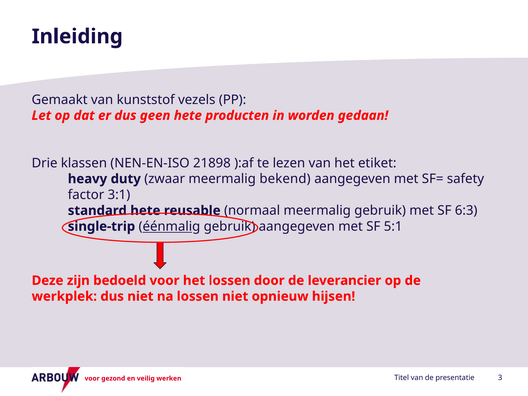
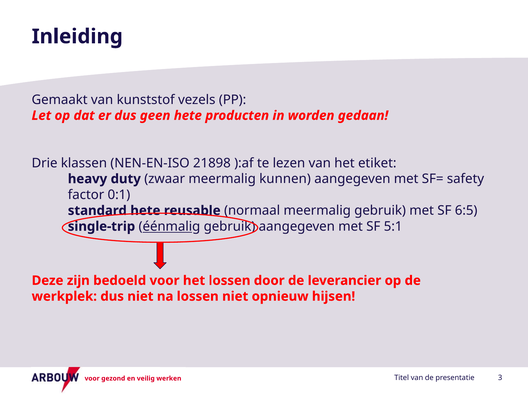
bekend: bekend -> kunnen (285, 179)
3:1: 3:1 -> 0:1 (119, 195)
6:3: 6:3 -> 6:5 (466, 211)
